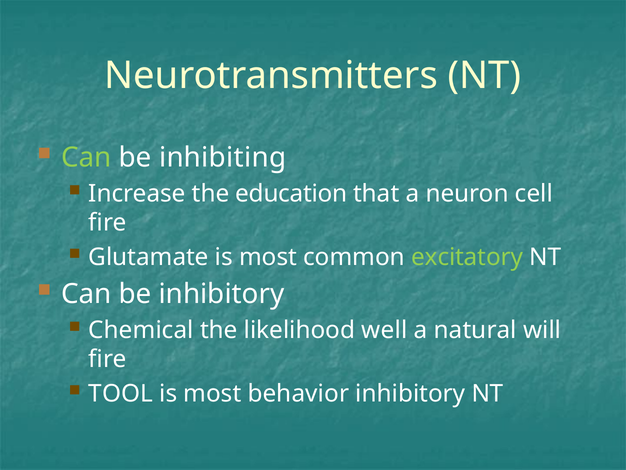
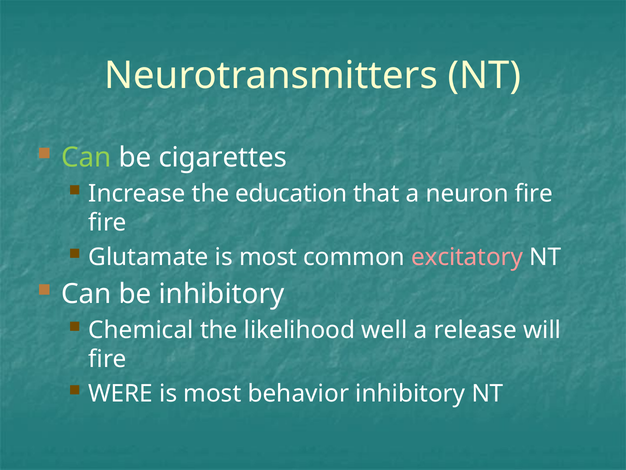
inhibiting: inhibiting -> cigarettes (223, 157)
neuron cell: cell -> fire (534, 193)
excitatory colour: light green -> pink (467, 257)
natural: natural -> release (475, 330)
TOOL: TOOL -> WERE (121, 393)
